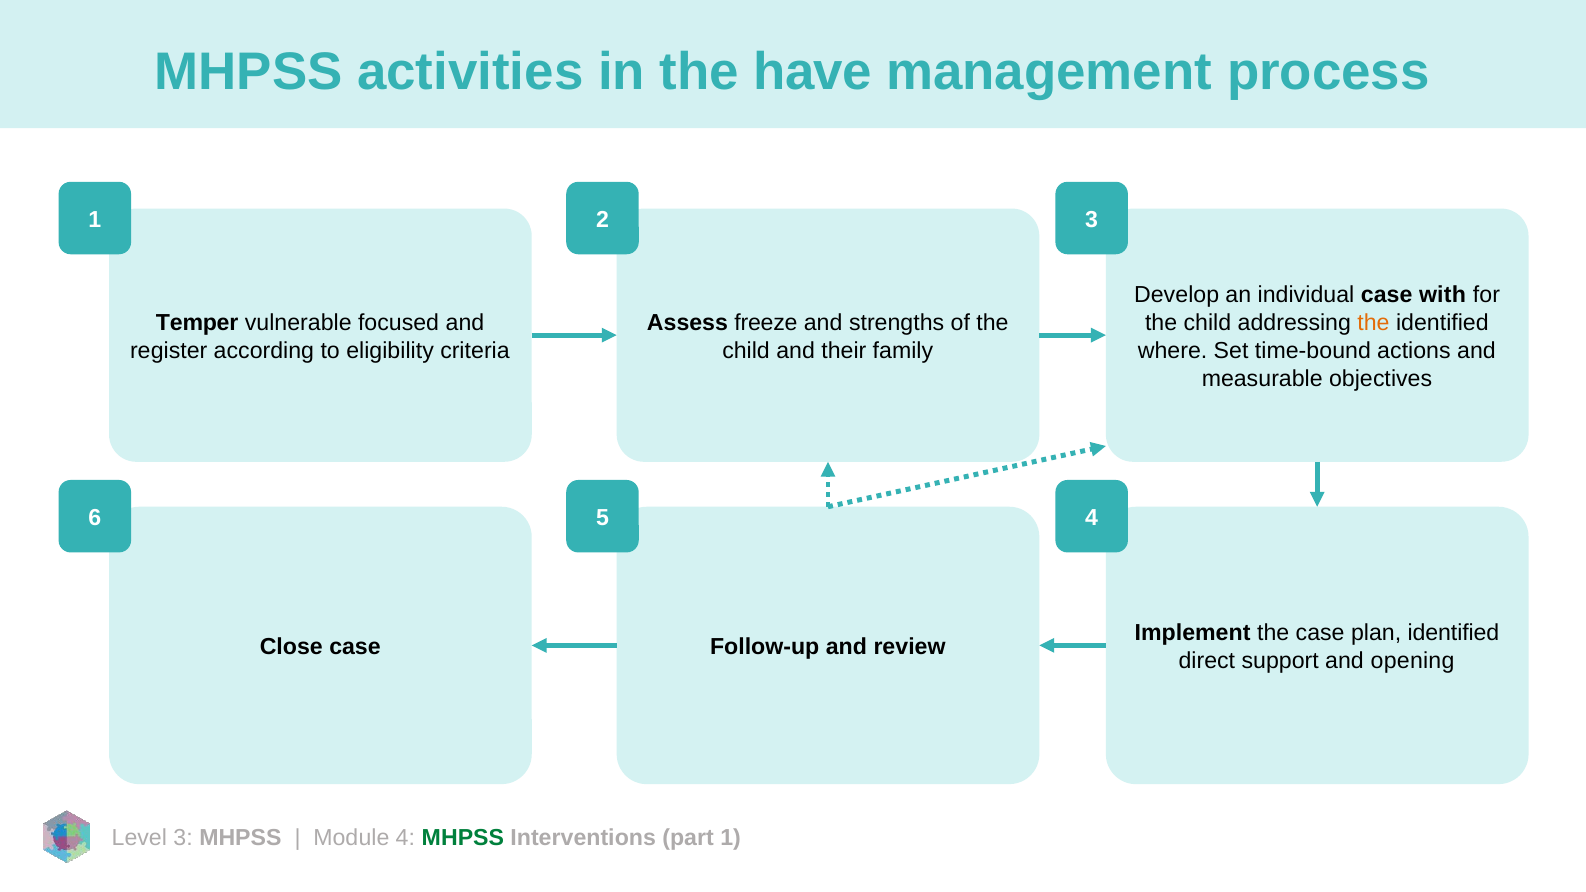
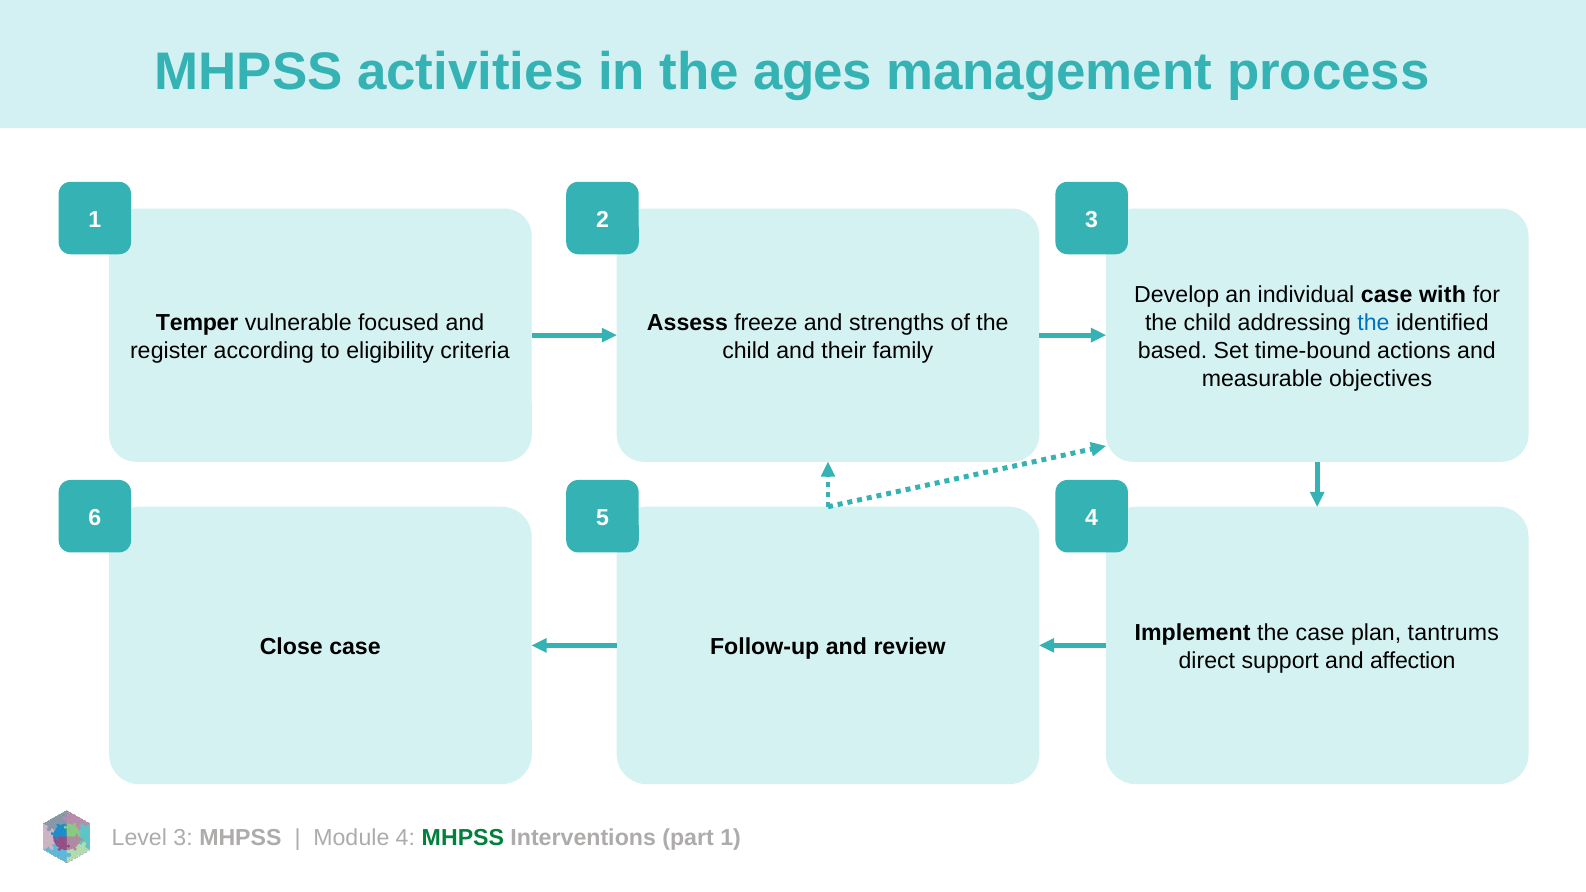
have: have -> ages (813, 72)
the colour: orange -> blue (1373, 323)
where: where -> based (1173, 351)
plan identified: identified -> tantrums (1453, 633)
opening: opening -> affection (1413, 661)
